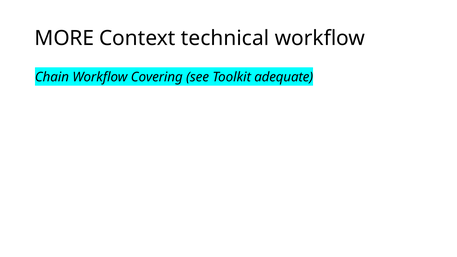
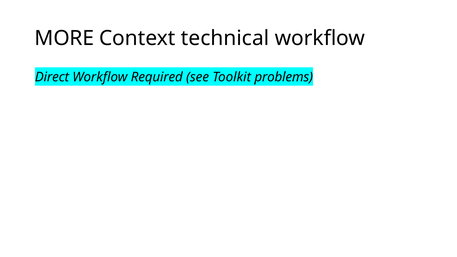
Chain: Chain -> Direct (52, 77)
Covering: Covering -> Required (157, 77)
adequate: adequate -> problems (284, 77)
